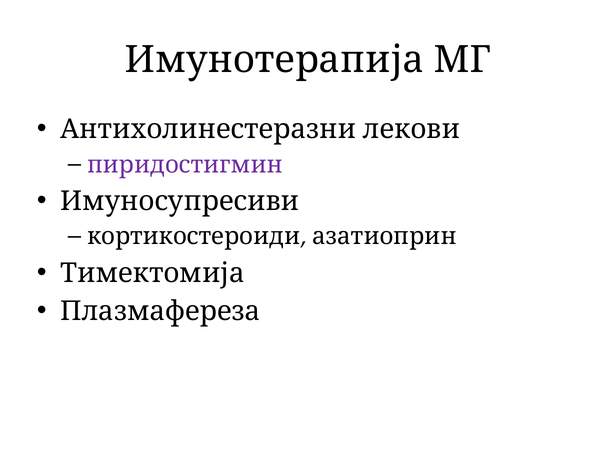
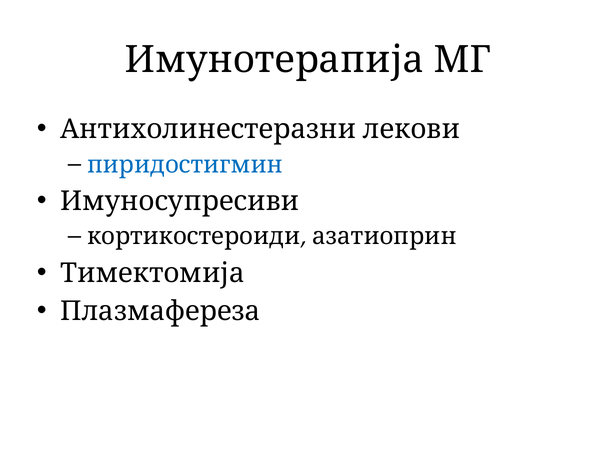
пиридостигмин colour: purple -> blue (185, 165)
